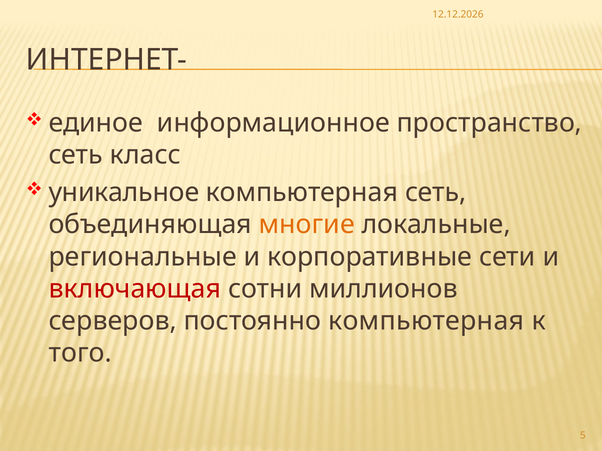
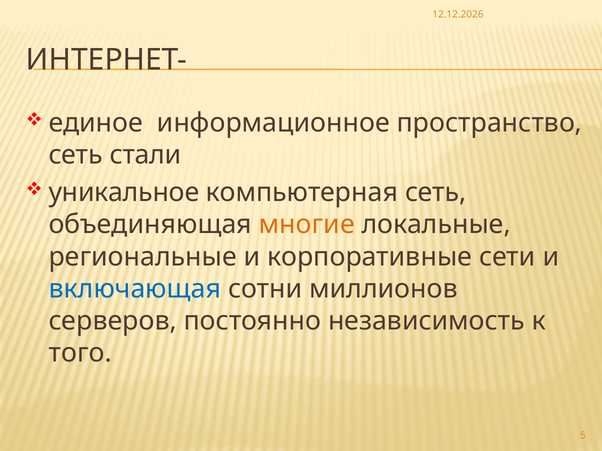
класс: класс -> стали (146, 155)
включающая colour: red -> blue (135, 289)
постоянно компьютерная: компьютерная -> независимость (426, 321)
